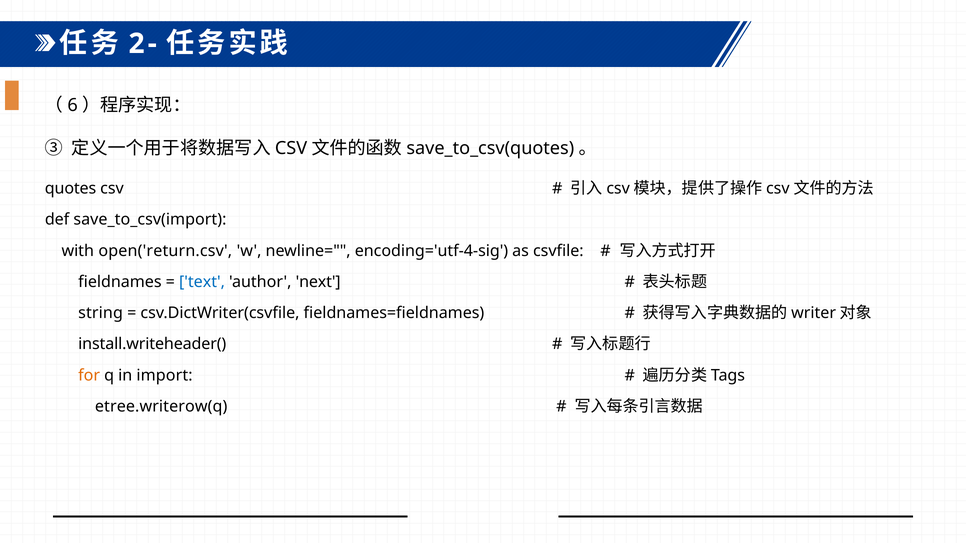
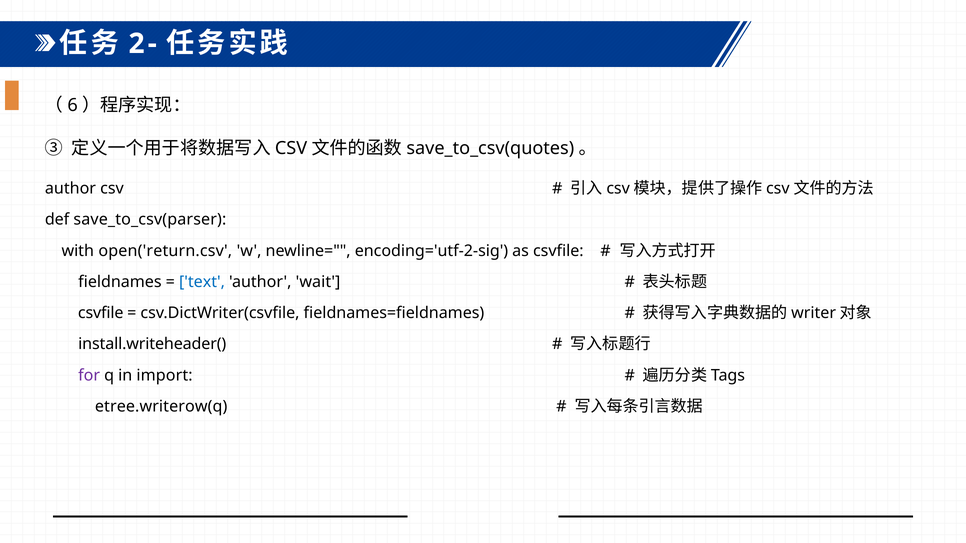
quotes: quotes -> author (70, 189)
save_to_csv(import: save_to_csv(import -> save_to_csv(parser (150, 220)
encoding='utf-4-sig: encoding='utf-4-sig -> encoding='utf-2-sig (431, 251)
next: next -> wait (318, 282)
string: string -> csvfile (101, 313)
for colour: orange -> purple (89, 376)
